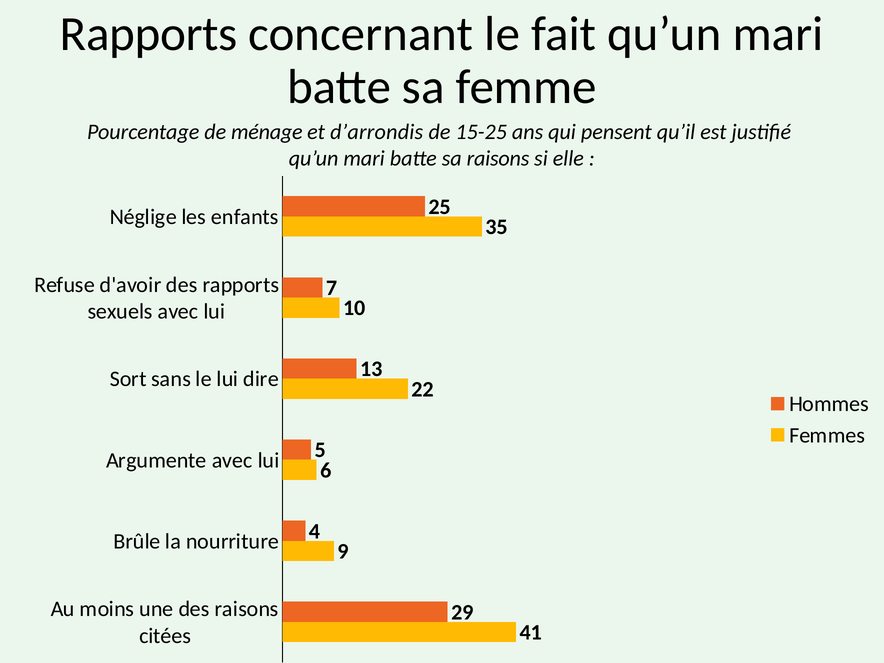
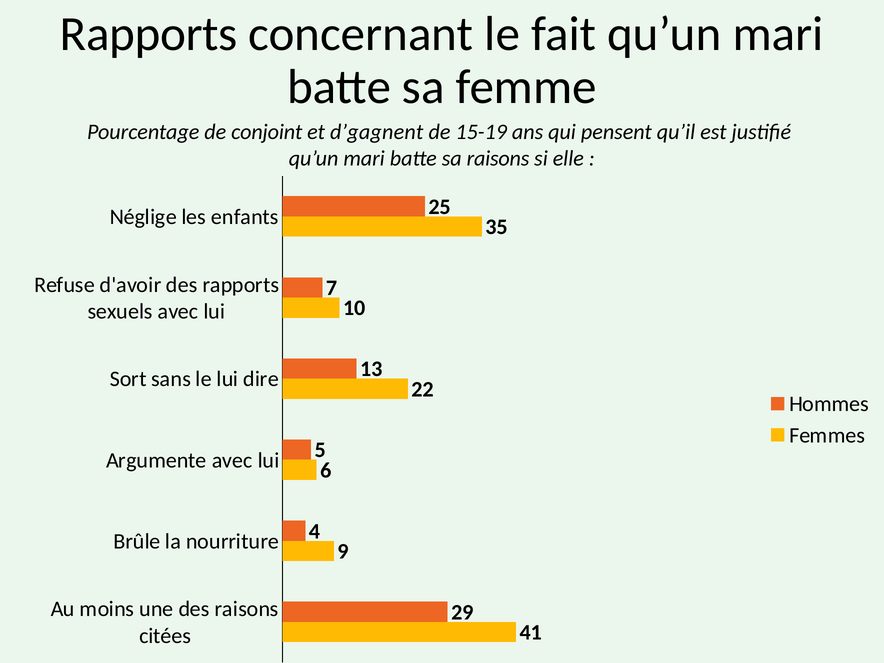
ménage: ménage -> conjoint (267, 132)
d’arrondis: d’arrondis -> d’gagnent (377, 132)
15-25: 15-25 -> 15-19 (481, 132)
